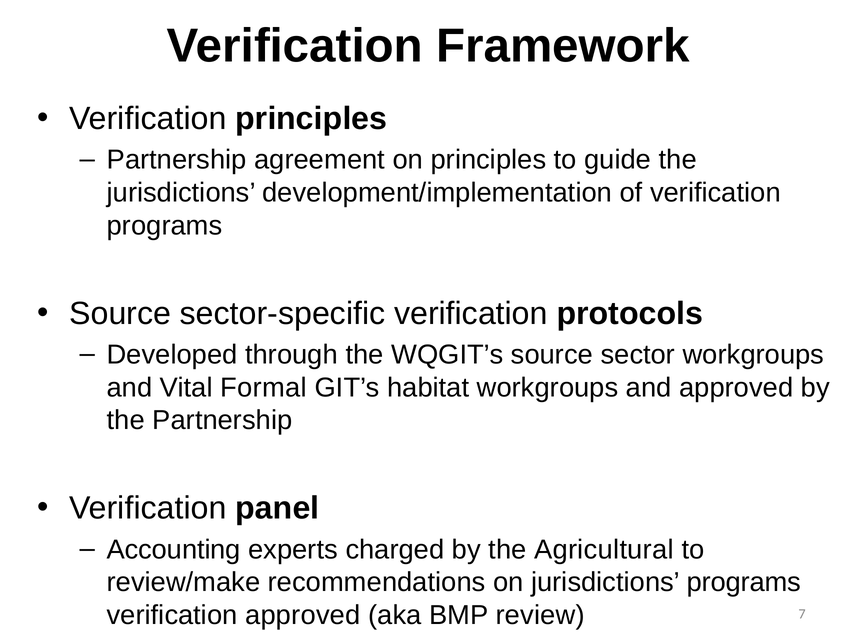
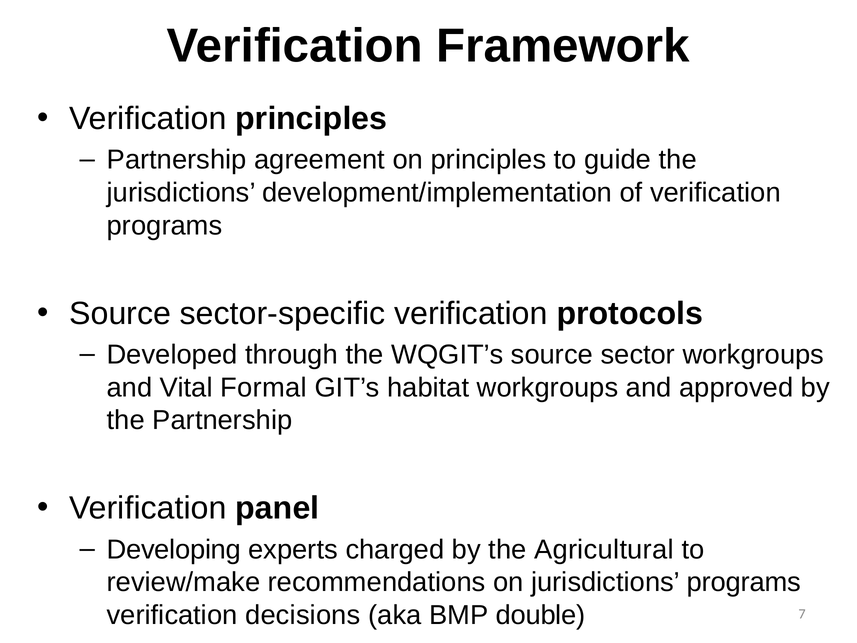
Accounting: Accounting -> Developing (174, 549)
verification approved: approved -> decisions (303, 615)
review: review -> double (540, 615)
